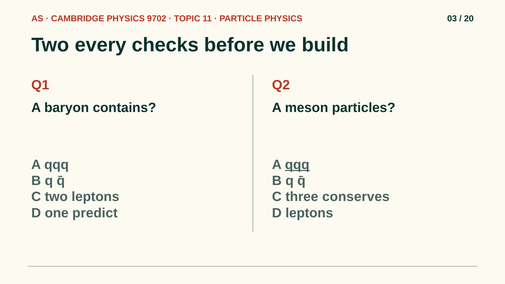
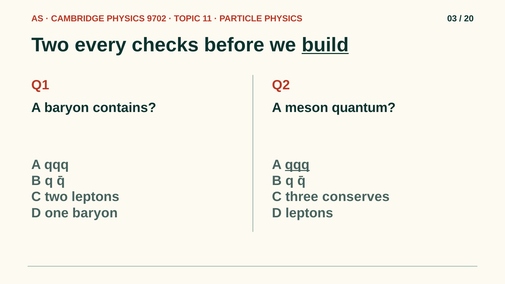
build underline: none -> present (325, 45)
particles: particles -> quantum (364, 108)
one predict: predict -> baryon (95, 213)
